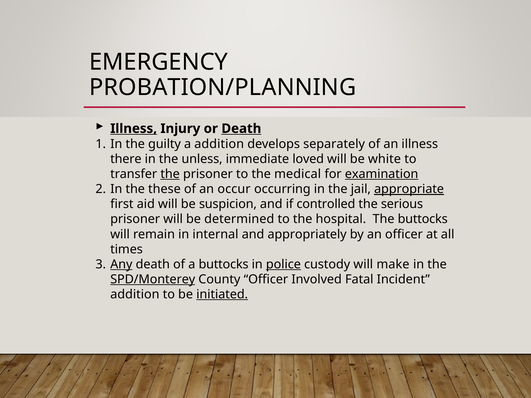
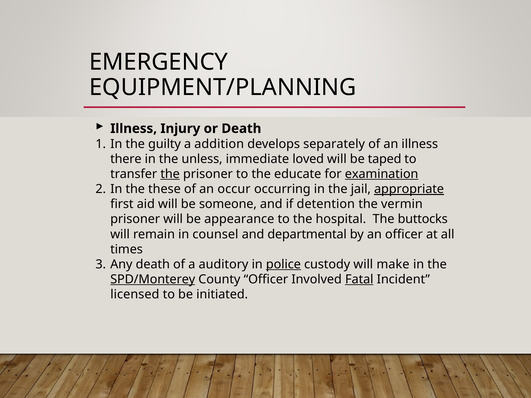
PROBATION/PLANNING: PROBATION/PLANNING -> EQUIPMENT/PLANNING (223, 88)
Illness underline: present -> none (134, 129)
Death underline: present -> none (241, 129)
white: white -> taped (385, 159)
medical: medical -> educate (298, 174)
suspicion: suspicion -> someone (228, 204)
controlled: controlled -> detention (326, 204)
serious: serious -> vermin (402, 204)
determined: determined -> appearance (239, 219)
internal: internal -> counsel (215, 234)
appropriately: appropriately -> departmental (307, 234)
Any underline: present -> none (121, 264)
a buttocks: buttocks -> auditory (224, 264)
Fatal underline: none -> present (359, 280)
addition: addition -> licensed (135, 295)
initiated underline: present -> none (222, 295)
